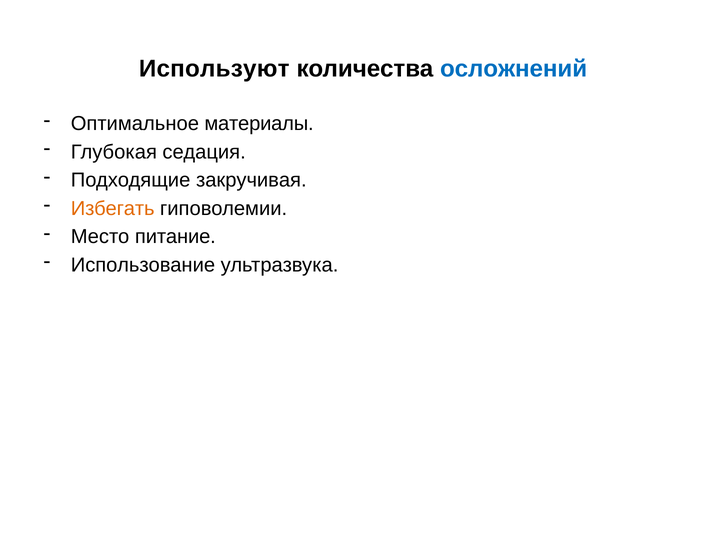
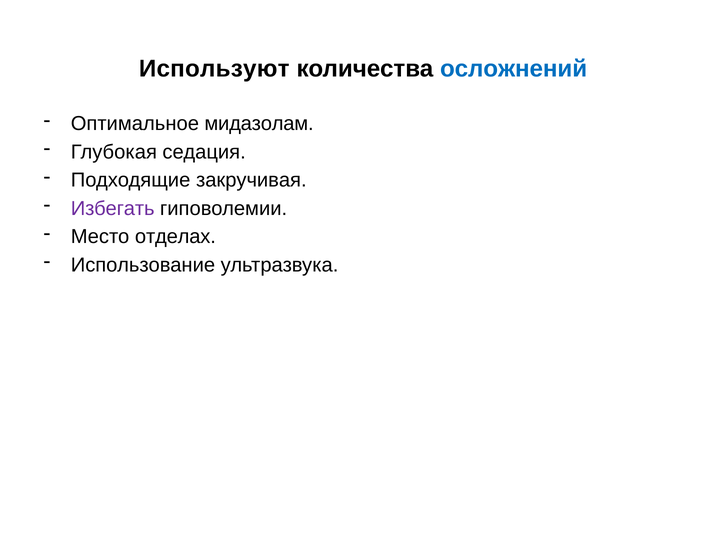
материалы: материалы -> мидазолам (259, 124)
Избегать colour: orange -> purple (113, 208)
питание: питание -> отделах (175, 237)
